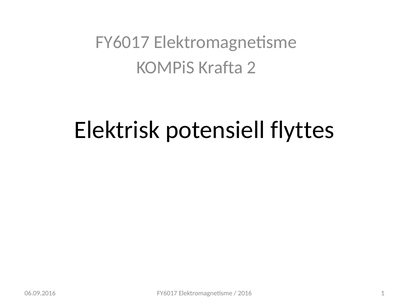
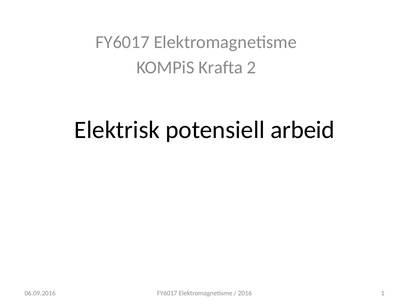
flyttes: flyttes -> arbeid (303, 130)
